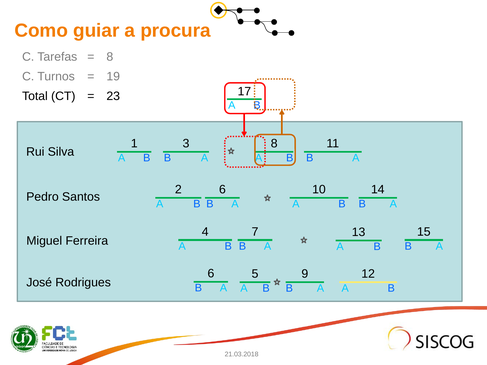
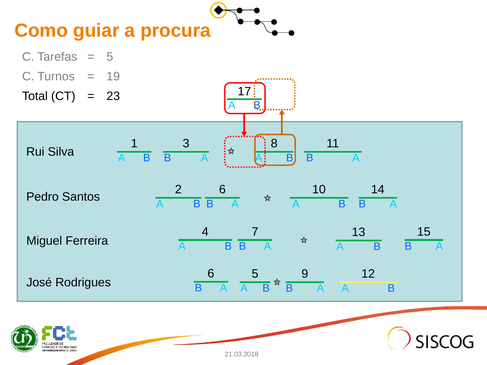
8: 8 -> 5 (110, 57)
